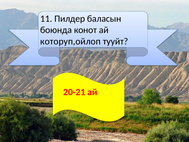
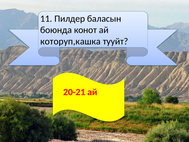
которуп,ойлоп: которуп,ойлоп -> которуп,кашка (70, 41)
